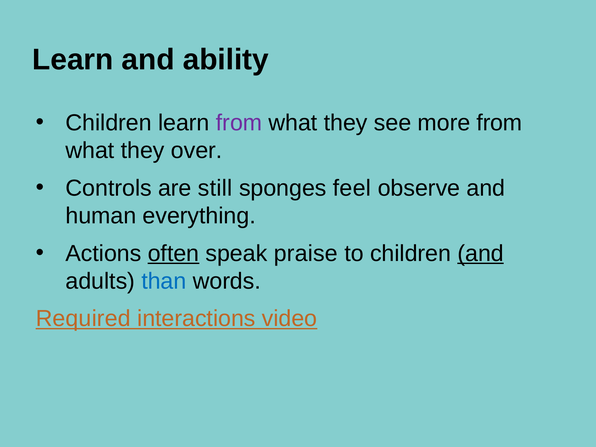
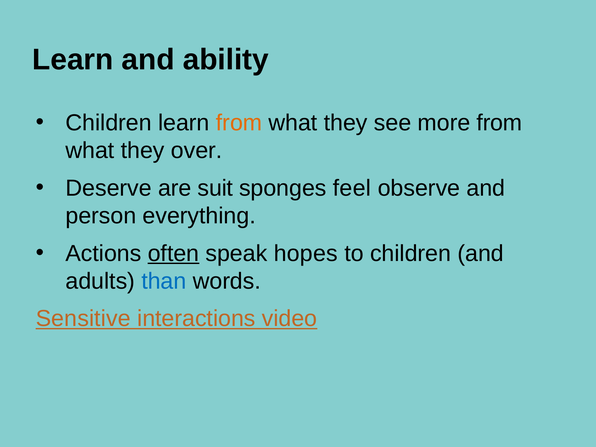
from colour: purple -> orange (239, 123)
Controls: Controls -> Deserve (109, 188)
still: still -> suit (215, 188)
human: human -> person (101, 216)
praise: praise -> hopes (306, 253)
and underline: present -> none (481, 253)
Required: Required -> Sensitive (83, 319)
